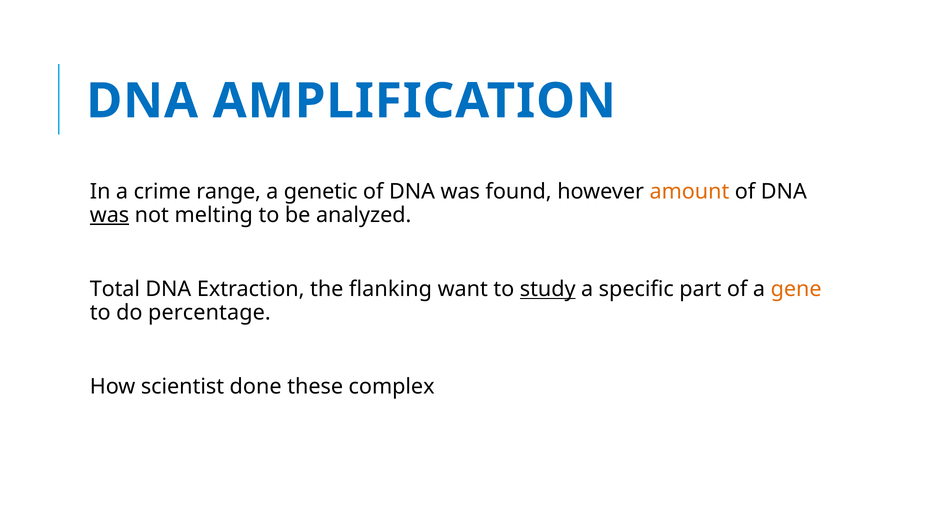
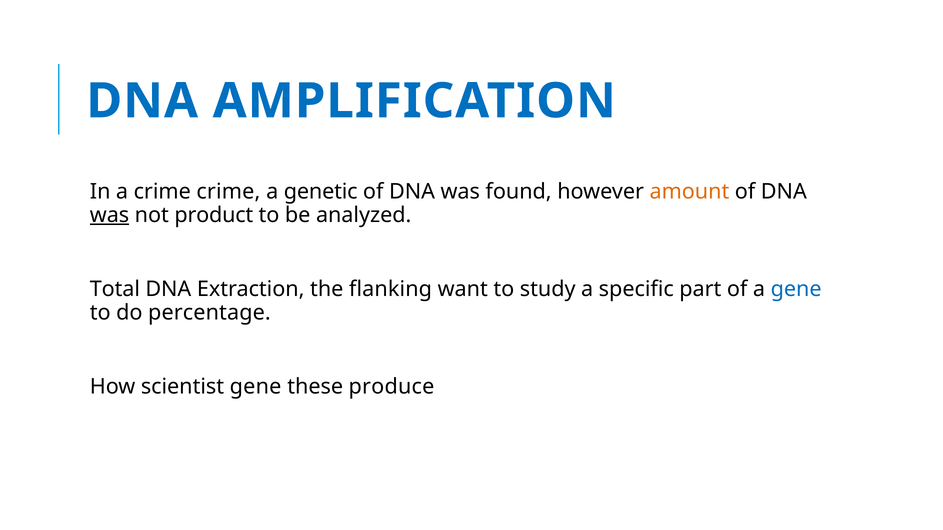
crime range: range -> crime (228, 192)
melting: melting -> product (214, 215)
study underline: present -> none (548, 289)
gene colour: orange -> blue (796, 289)
scientist done: done -> gene (256, 387)
complex: complex -> produce (391, 387)
